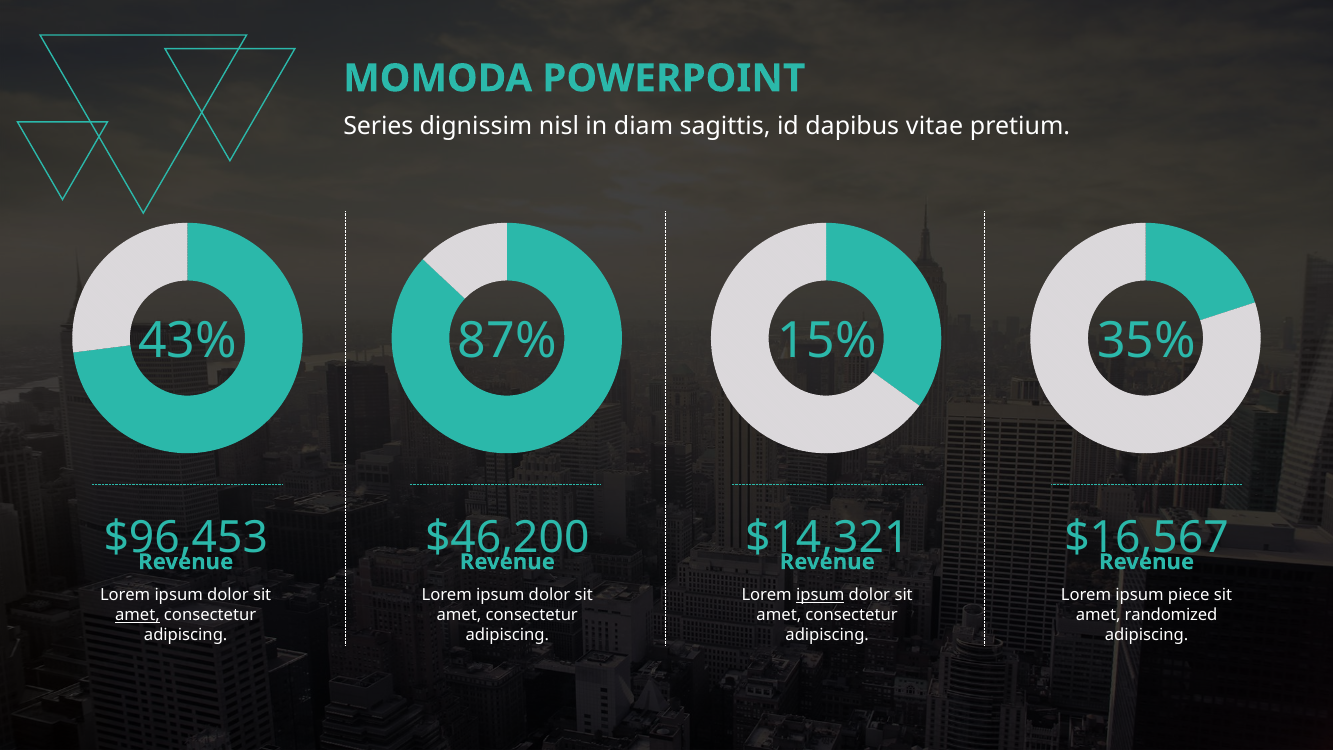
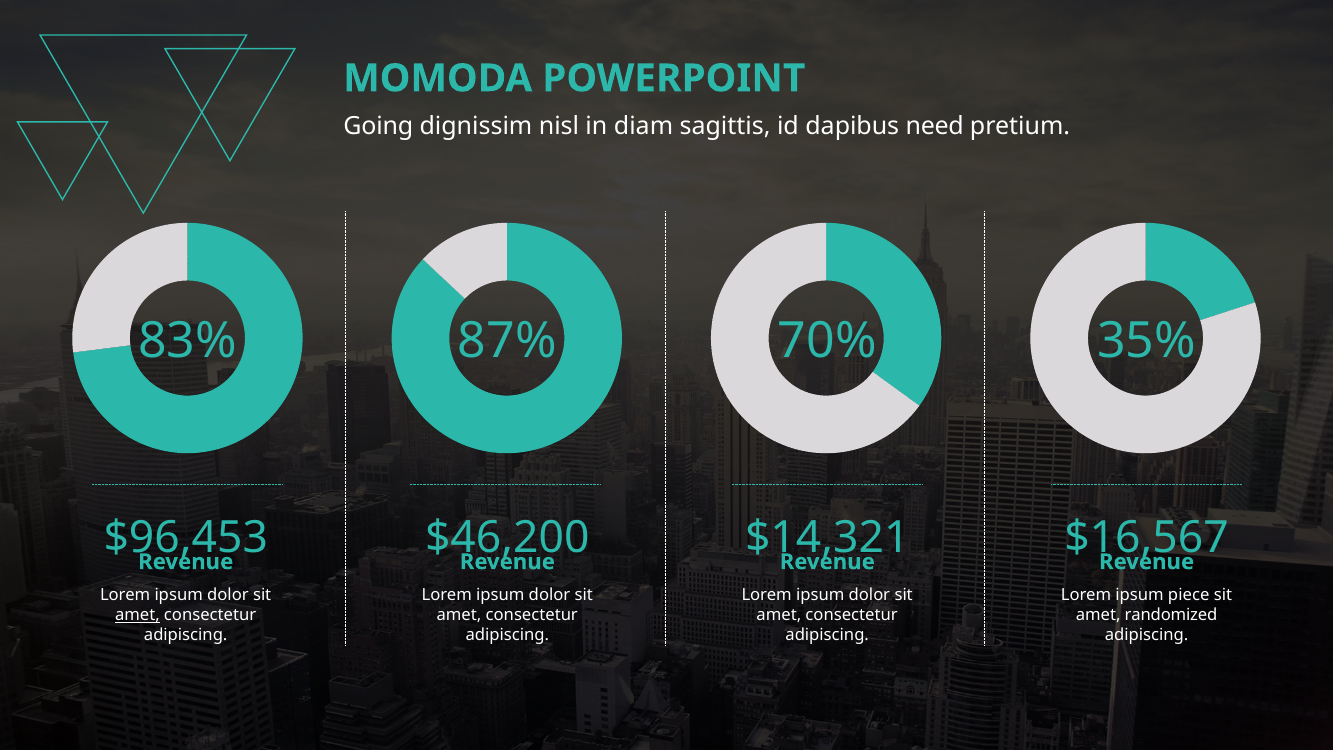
Series: Series -> Going (378, 127)
vitae: vitae -> need (935, 127)
43%: 43% -> 83% (187, 341)
15%: 15% -> 70% (827, 341)
ipsum underline: present -> none (820, 595)
